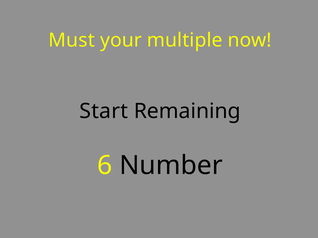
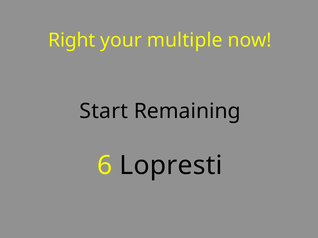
Must: Must -> Right (72, 40)
Number: Number -> Lopresti (171, 166)
